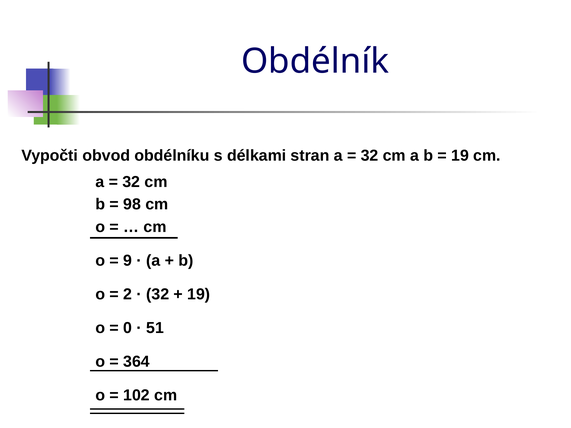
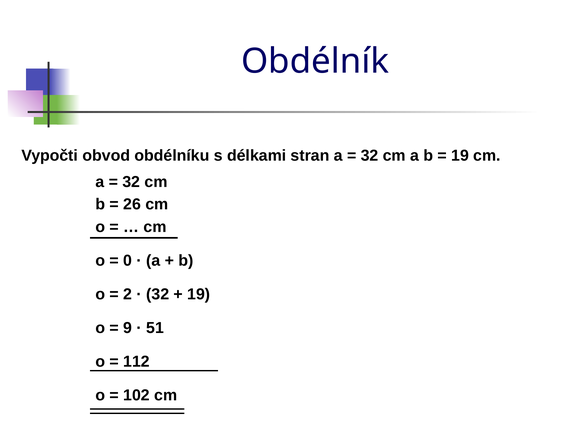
98: 98 -> 26 (132, 205)
9: 9 -> 0 (128, 261)
0: 0 -> 9 (128, 328)
364: 364 -> 112 (137, 362)
